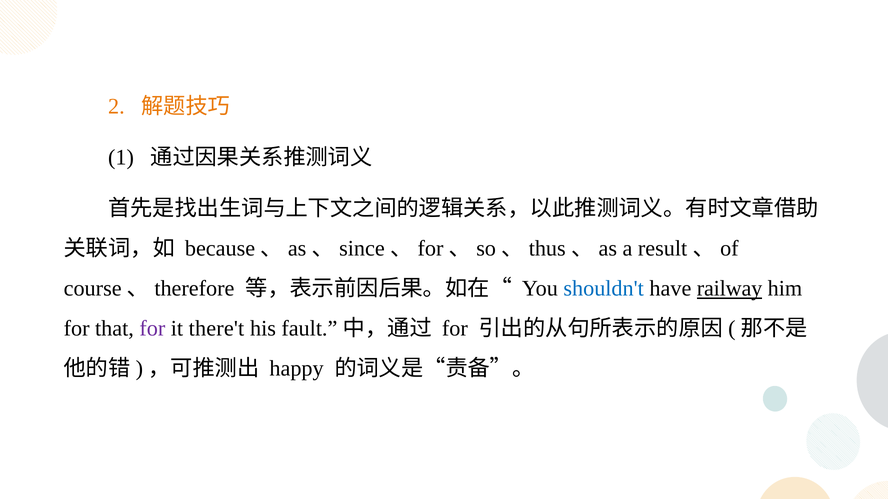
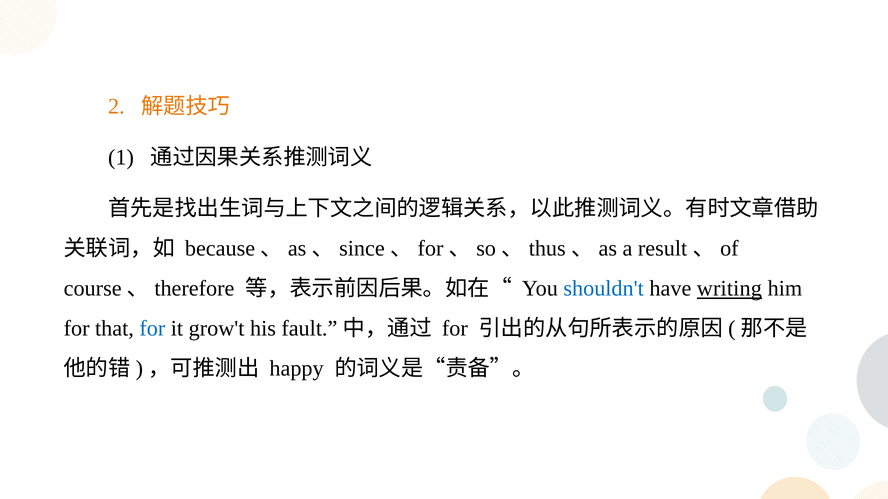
railway: railway -> writing (729, 289)
for colour: purple -> blue (152, 329)
there't: there't -> grow't (217, 329)
